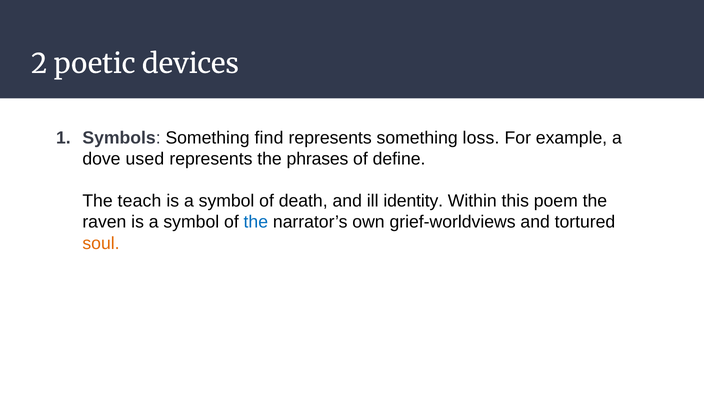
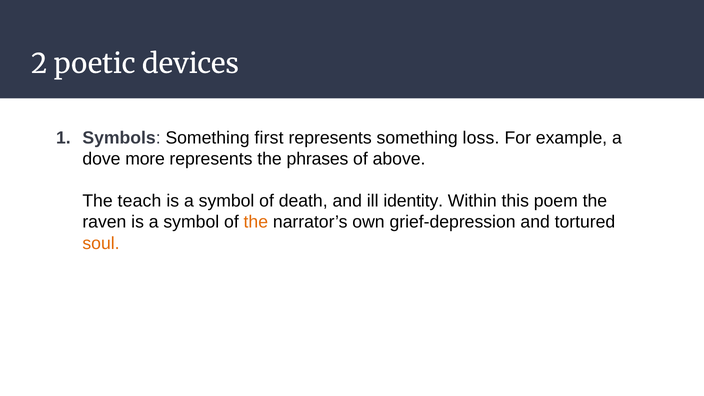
find: find -> first (269, 138)
used: used -> more (145, 159)
define: define -> above (399, 159)
the colour: blue -> orange (256, 222)
grief-worldviews: grief-worldviews -> grief-depression (453, 222)
